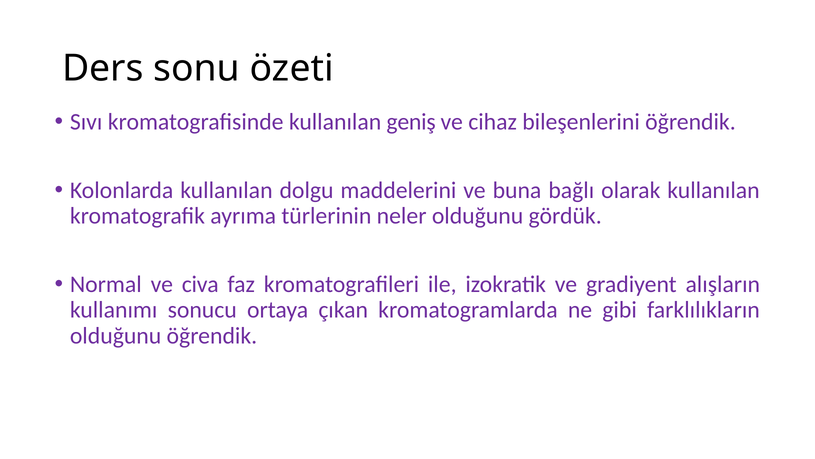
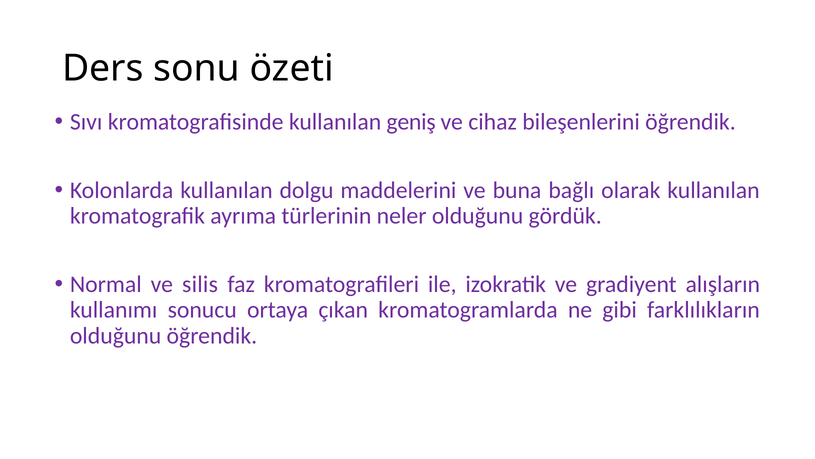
civa: civa -> silis (200, 284)
